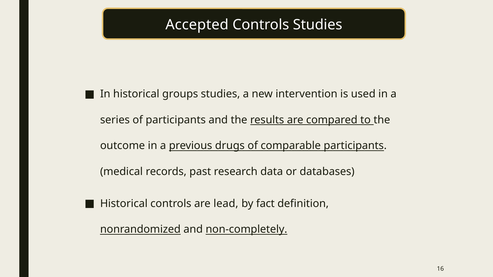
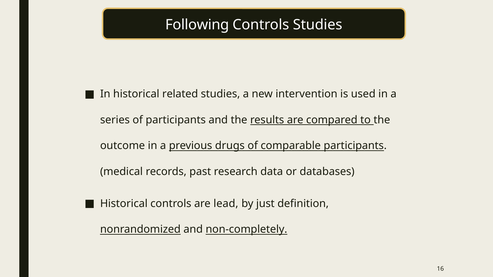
Accepted: Accepted -> Following (197, 25)
groups: groups -> related (180, 94)
fact: fact -> just (265, 204)
